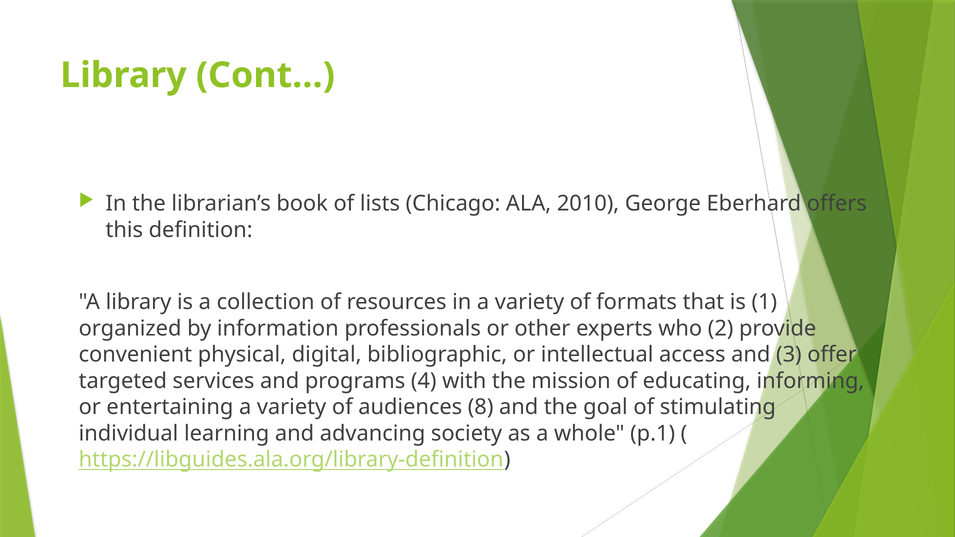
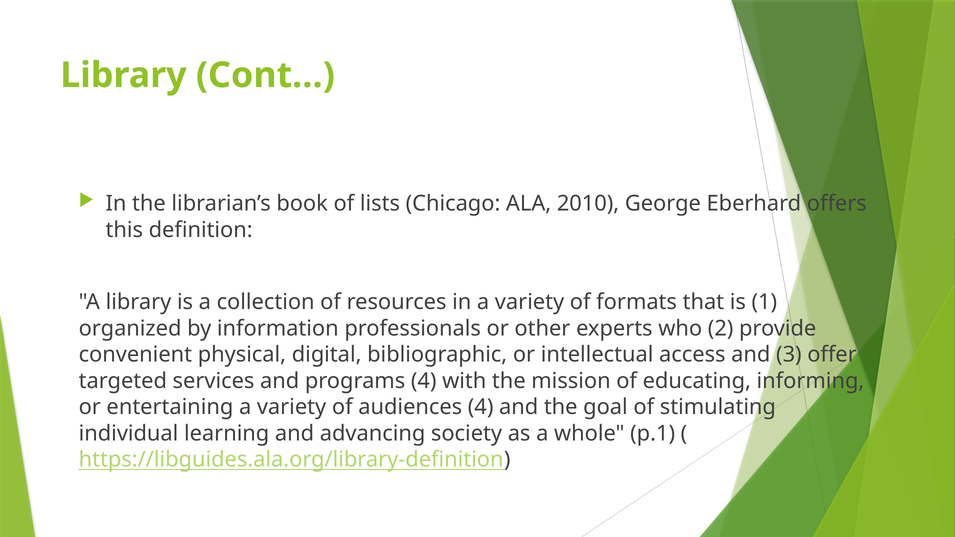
audiences 8: 8 -> 4 (481, 407)
